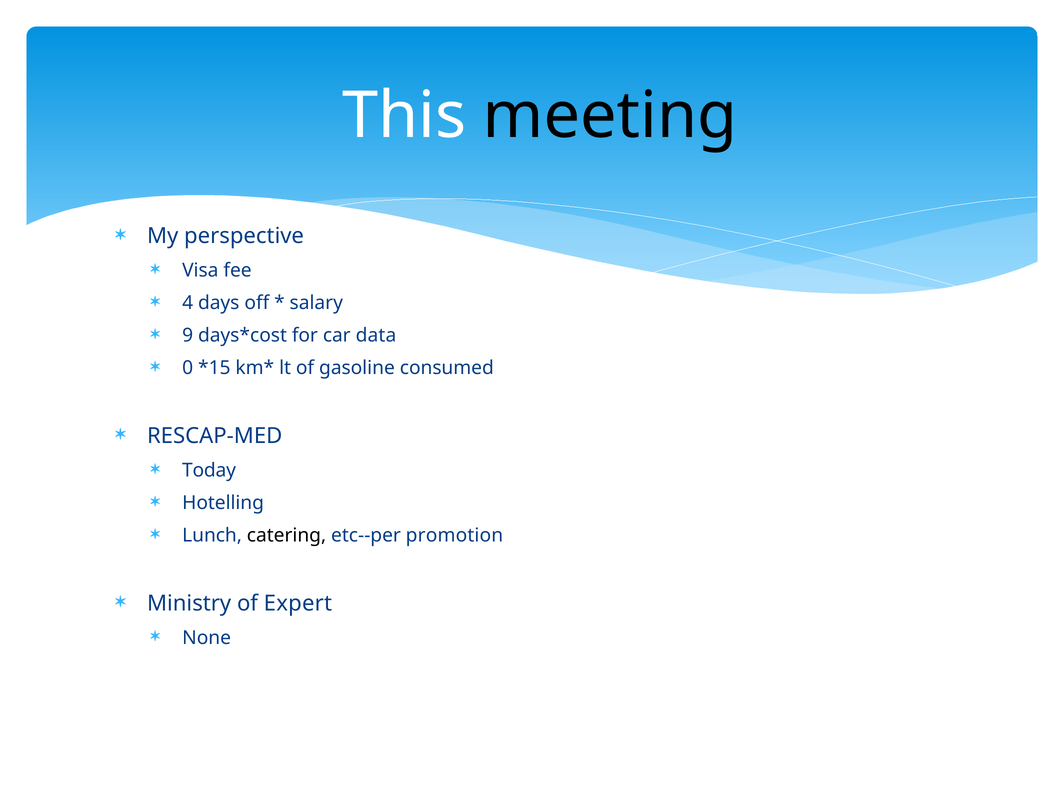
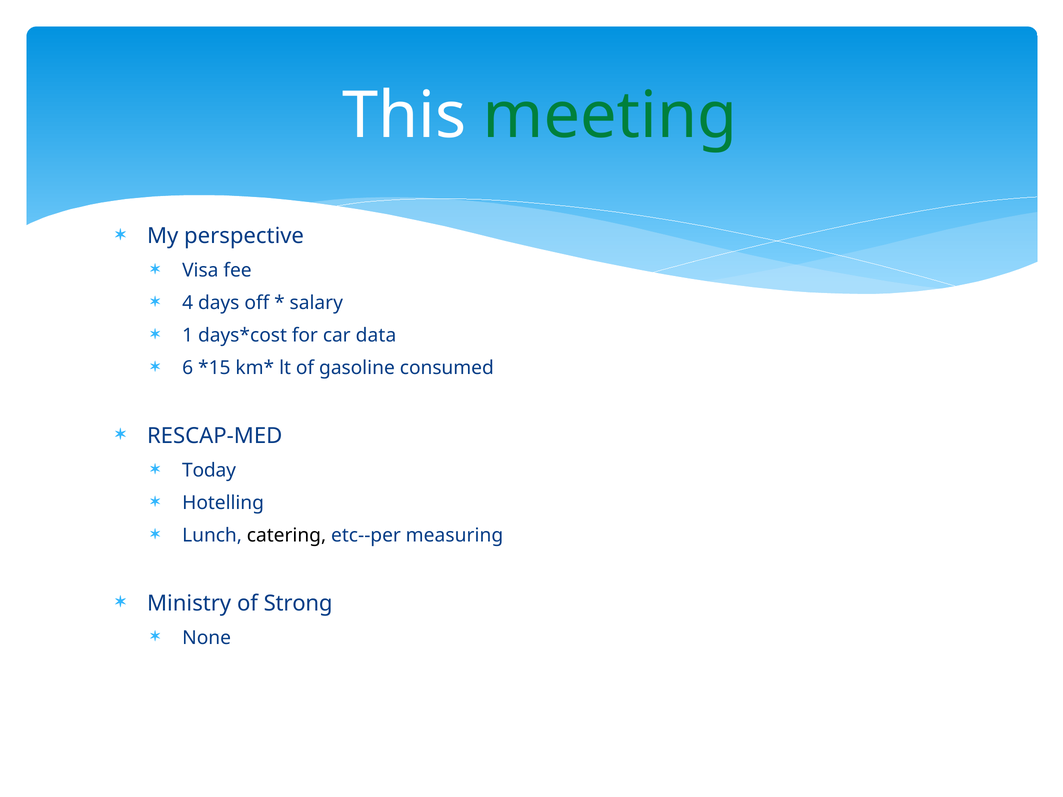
meeting colour: black -> green (610, 116)
9: 9 -> 1 (188, 336)
0: 0 -> 6 (188, 368)
promotion: promotion -> measuring (455, 536)
Expert: Expert -> Strong (298, 604)
